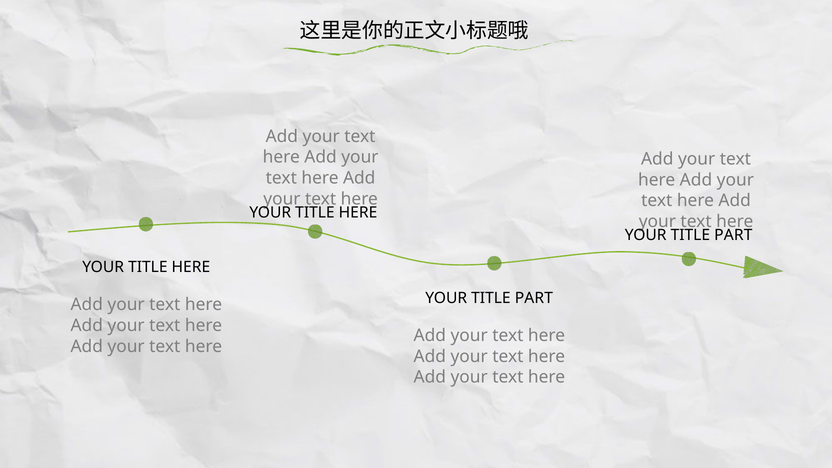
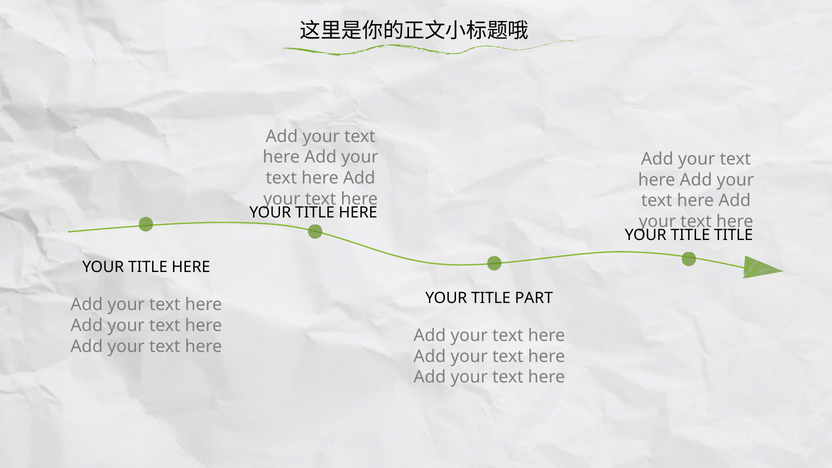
PART: PART -> TITLE (733, 235)
